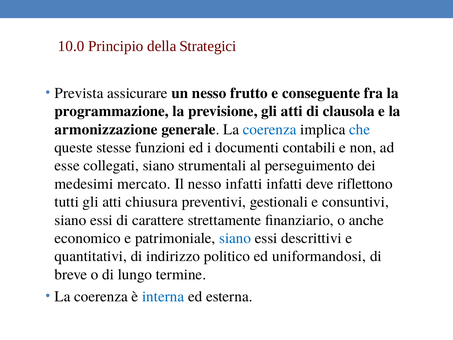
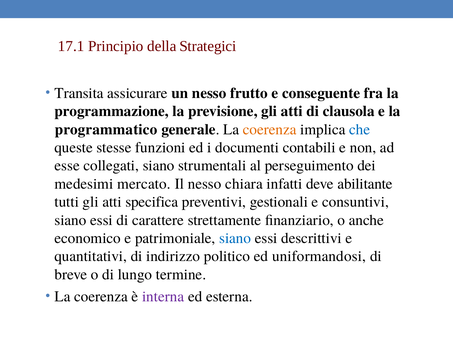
10.0: 10.0 -> 17.1 (71, 46)
Prevista: Prevista -> Transita (79, 93)
armonizzazione: armonizzazione -> programmatico (106, 129)
coerenza colour: blue -> orange (270, 129)
nesso infatti: infatti -> chiara (244, 184)
riflettono: riflettono -> abilitante (365, 184)
chiusura: chiusura -> specifica (152, 202)
interna colour: blue -> purple (163, 296)
